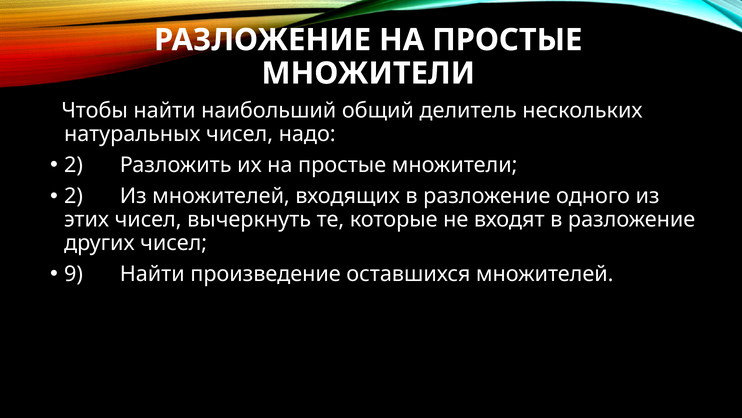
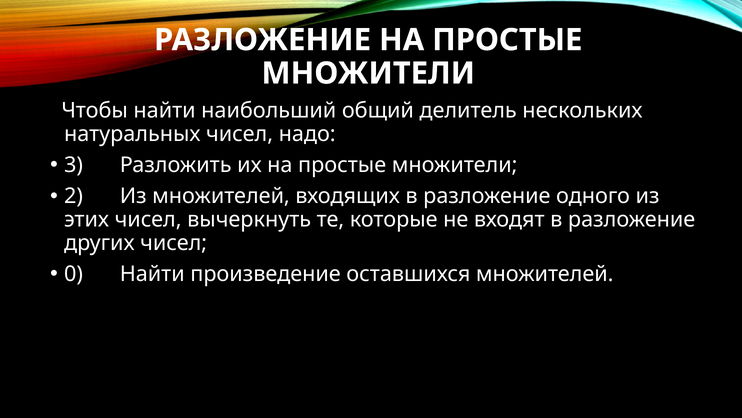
2: 2 -> 3 (74, 165)
9: 9 -> 0 (74, 274)
